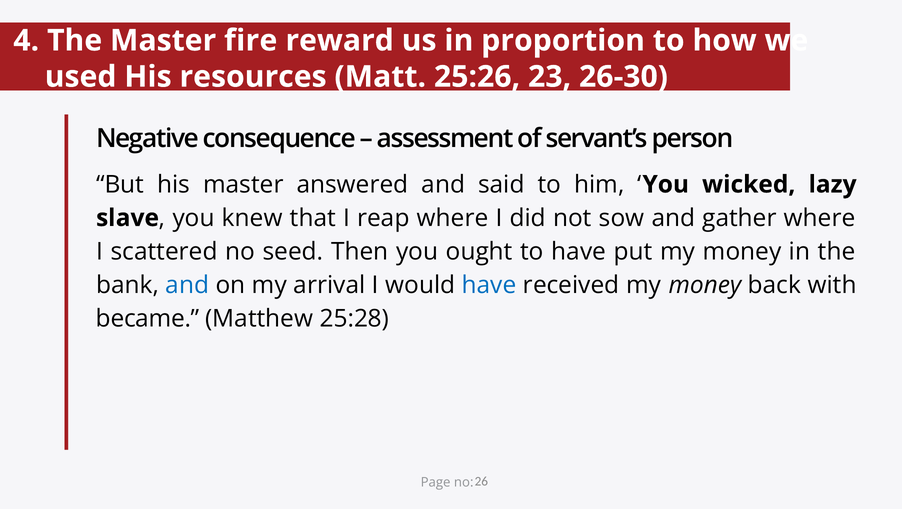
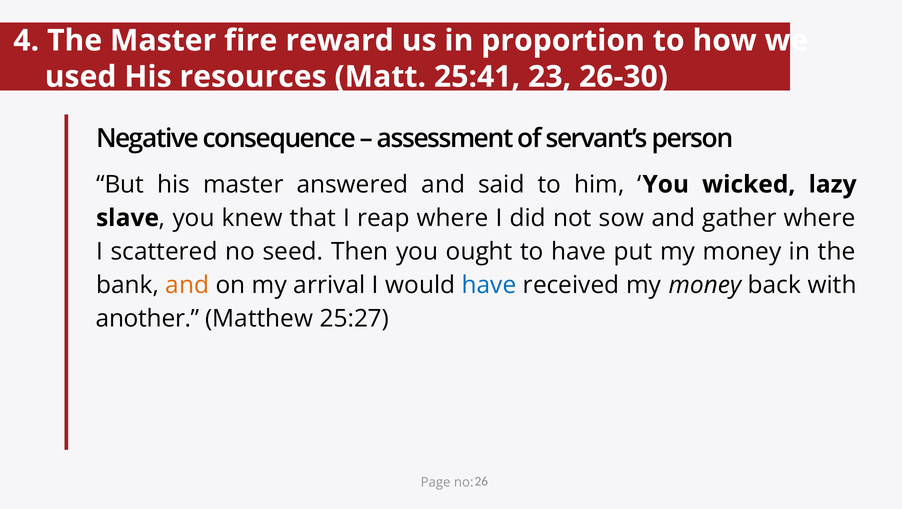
25:26: 25:26 -> 25:41 (477, 77)
and colour: blue -> orange (187, 285)
became: became -> another (148, 318)
25:28: 25:28 -> 25:27 (354, 318)
